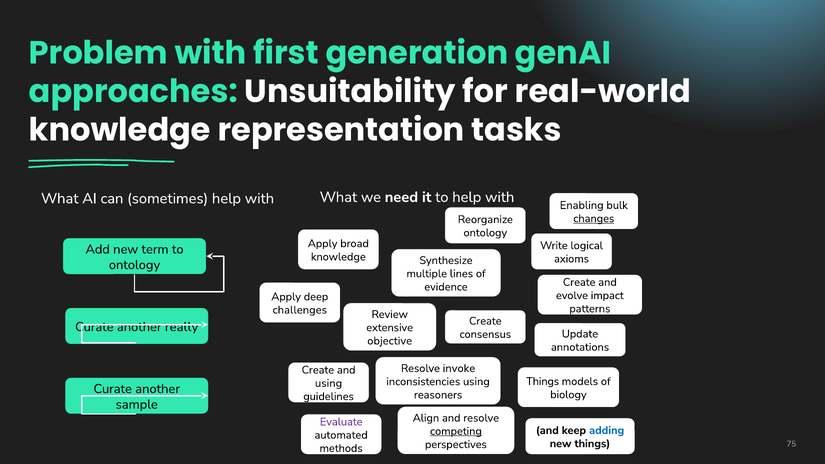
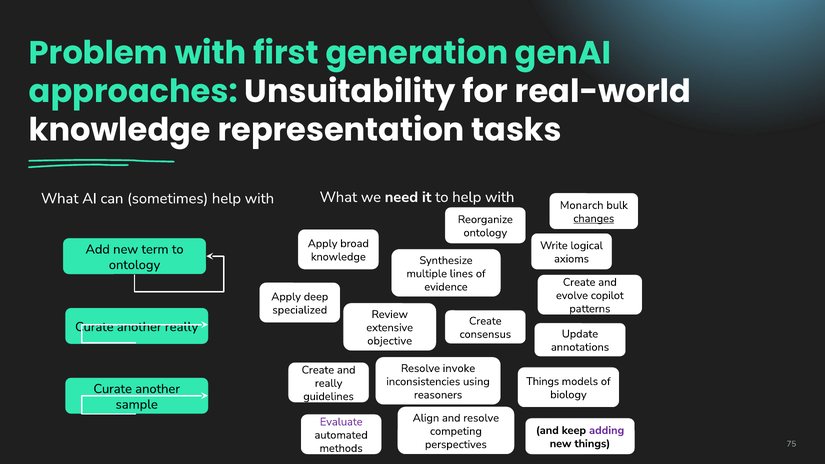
Enabling: Enabling -> Monarch (582, 205)
impact: impact -> copilot (607, 295)
challenges: challenges -> specialized (300, 310)
using: using -> really (329, 383)
adding colour: blue -> purple (607, 430)
competing underline: present -> none (456, 431)
